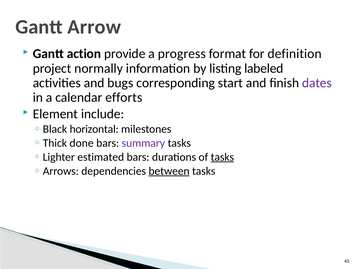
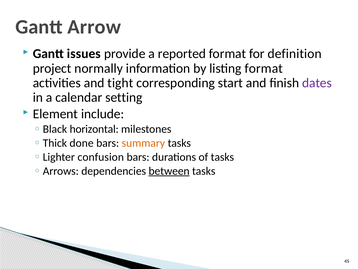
action: action -> issues (84, 54)
progress: progress -> reported (182, 54)
listing labeled: labeled -> format (264, 68)
bugs: bugs -> tight (120, 83)
efforts: efforts -> setting (124, 97)
summary colour: purple -> orange (143, 143)
estimated: estimated -> confusion (101, 157)
tasks underline: present -> none (222, 157)
